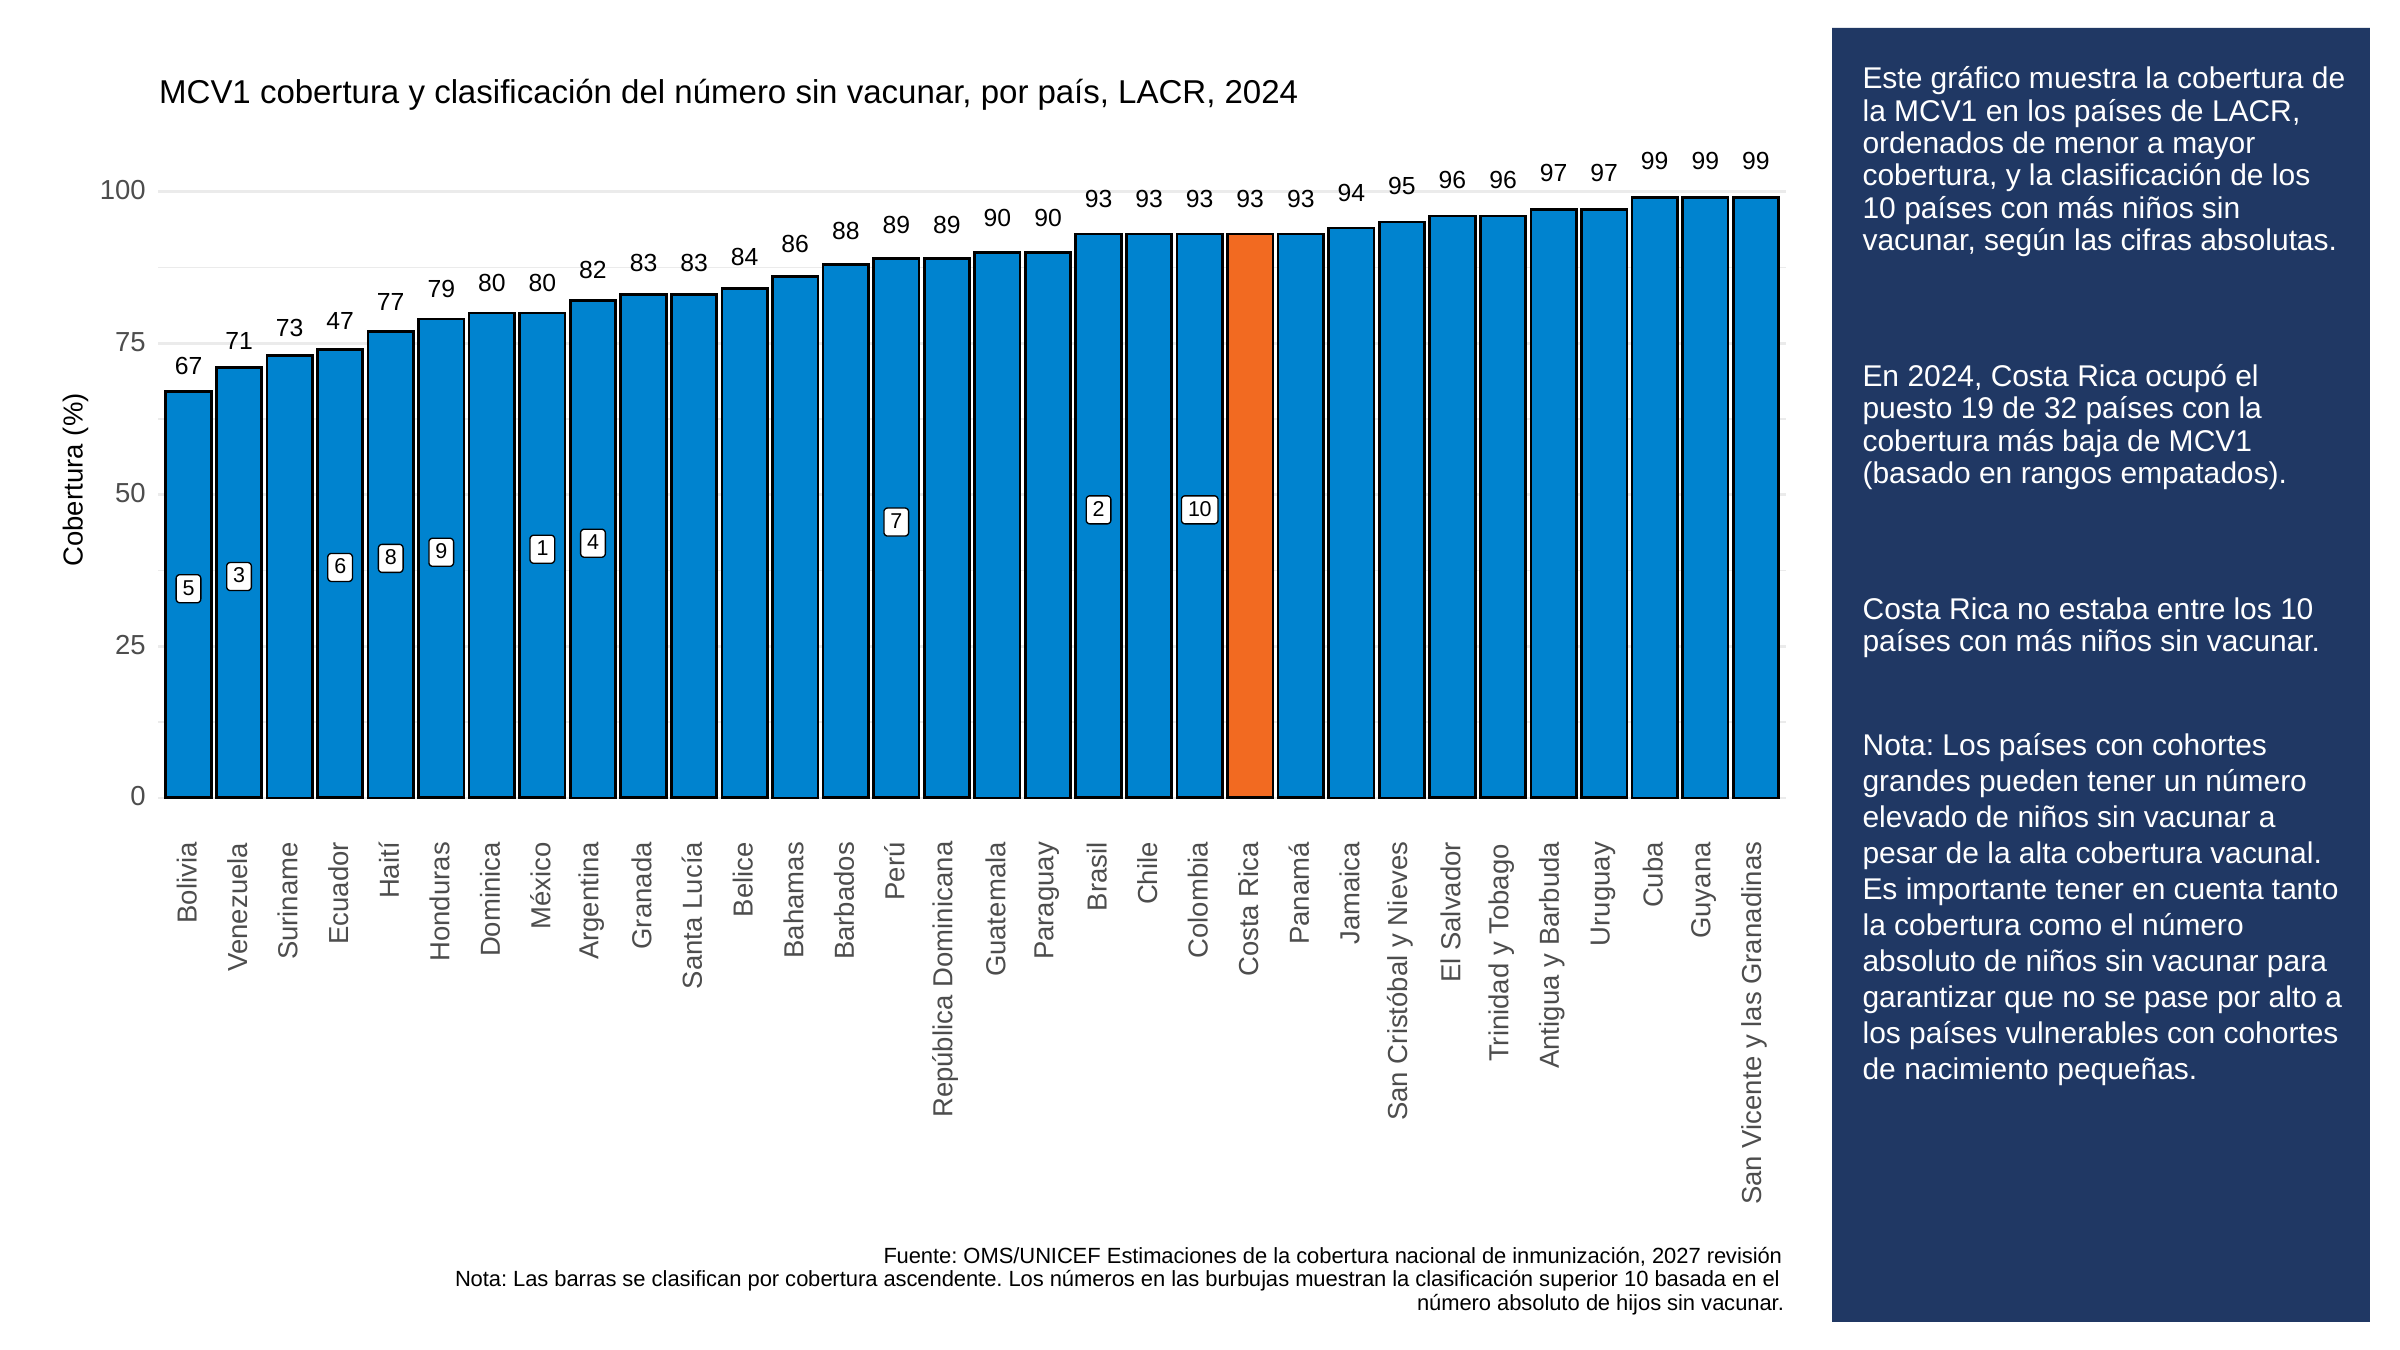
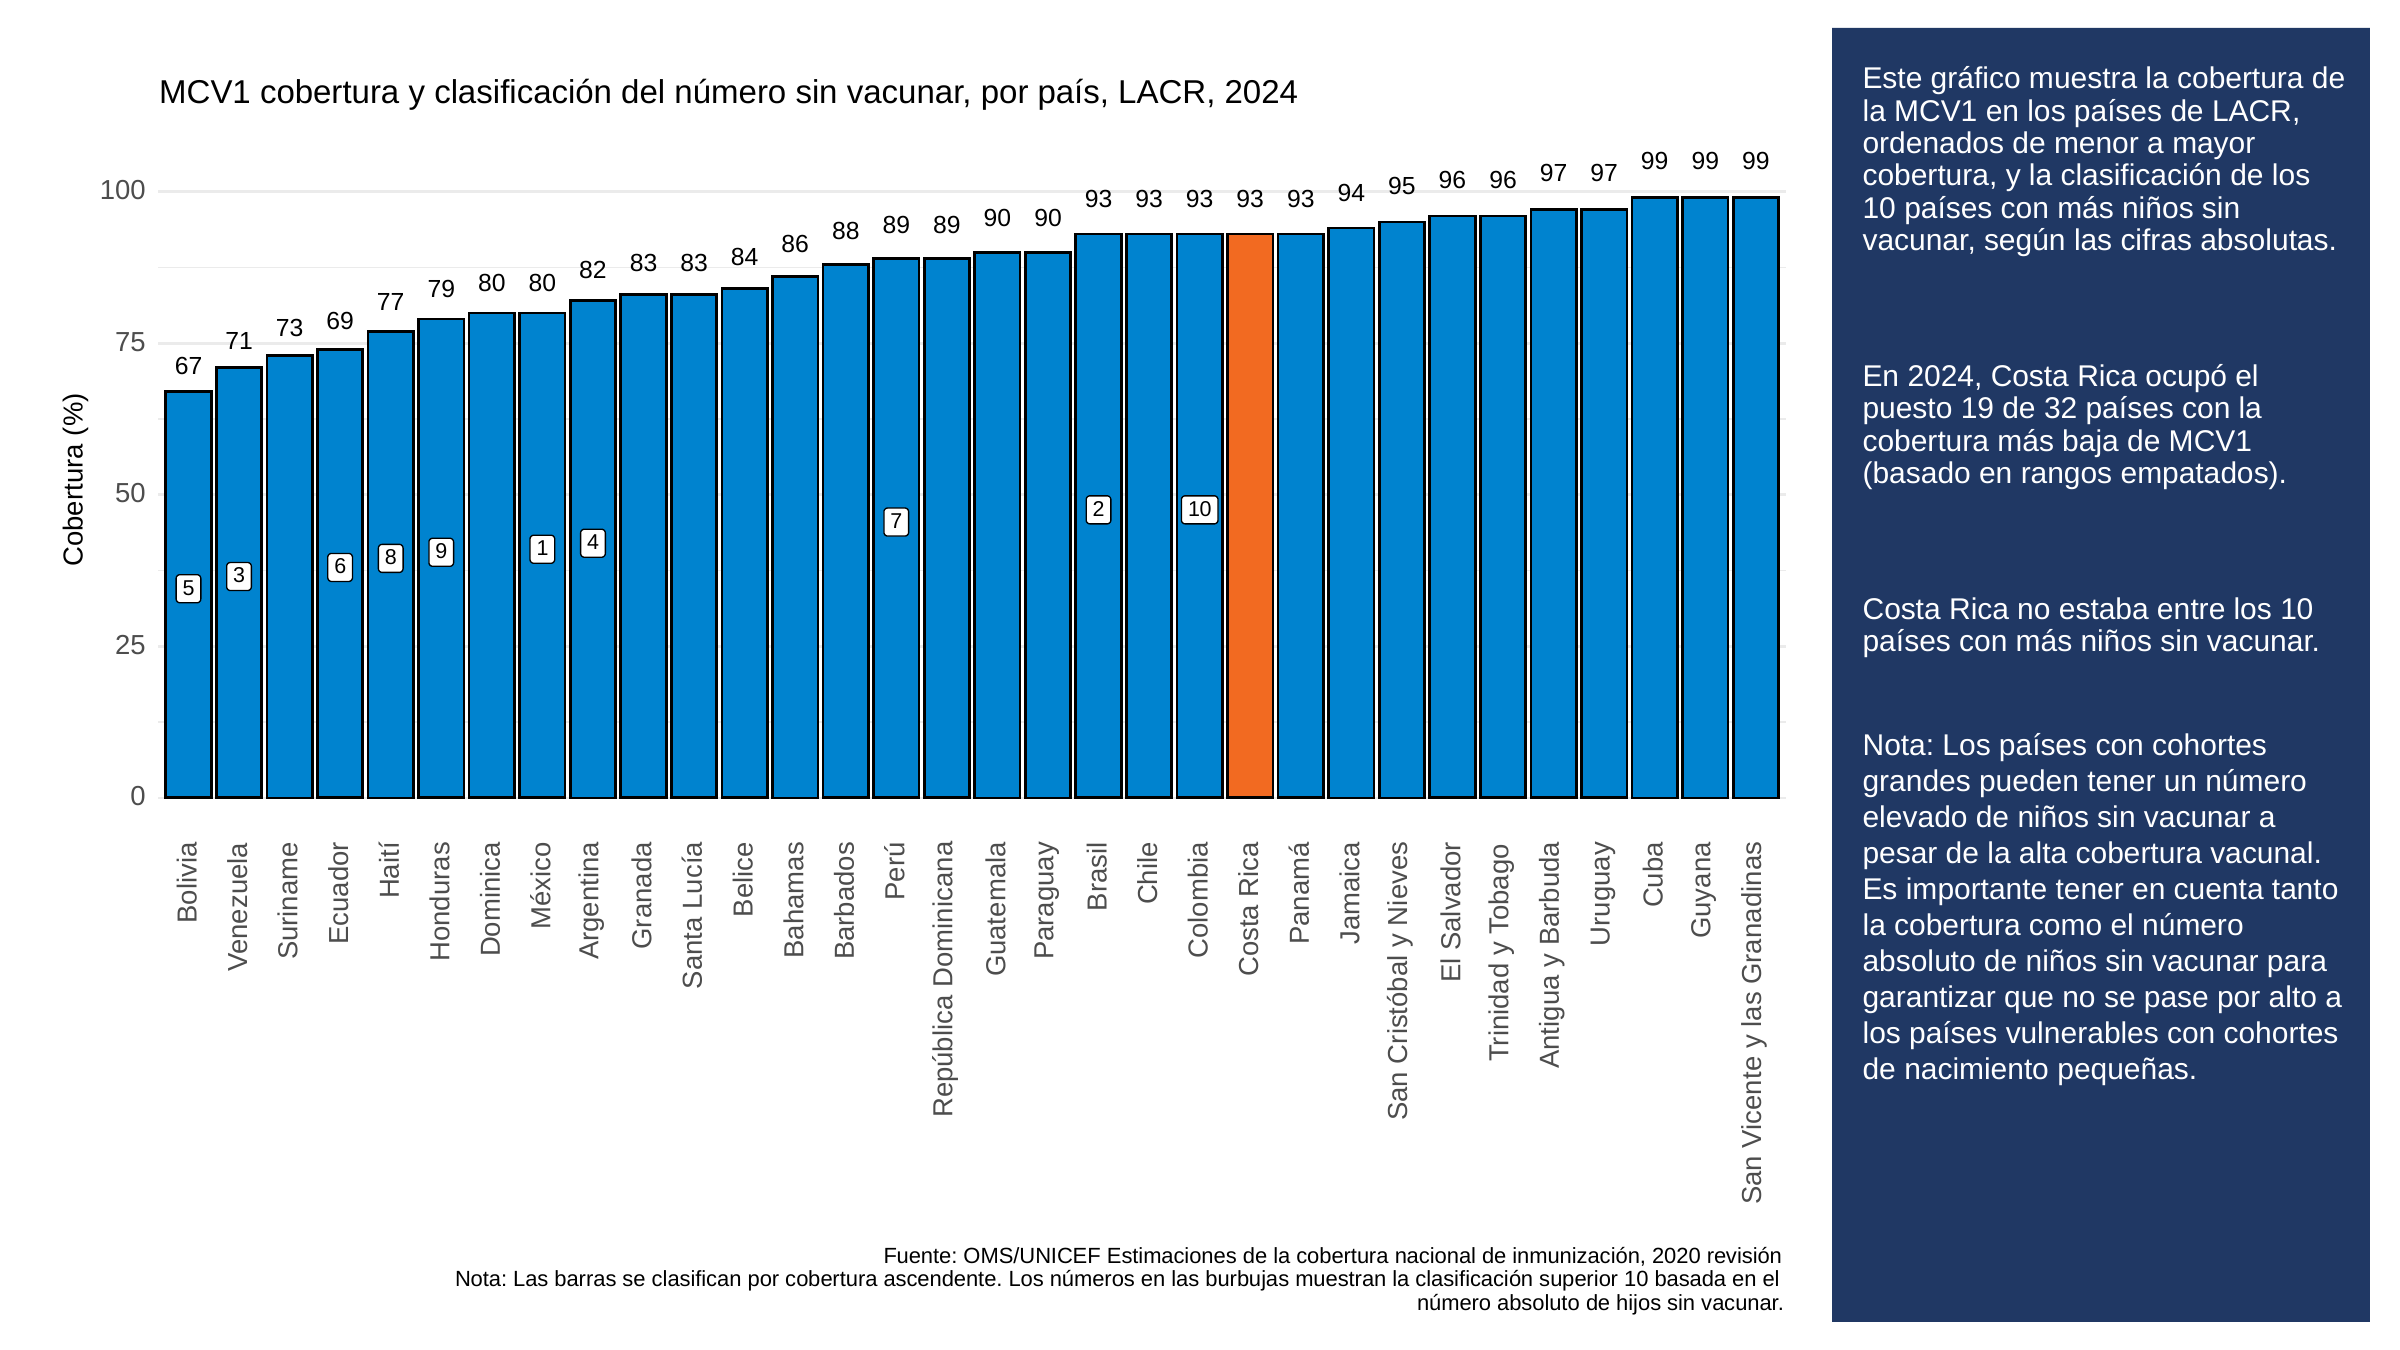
47: 47 -> 69 (340, 322)
2027: 2027 -> 2020 (1676, 1256)
